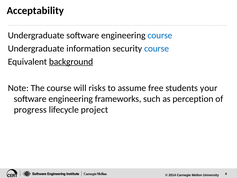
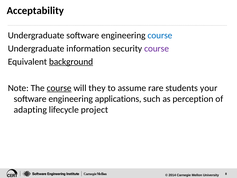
course colour: blue -> purple (157, 48)
course underline: none -> present (59, 88)
risks: risks -> they (97, 88)
free: free -> rare (156, 88)
frameworks: frameworks -> applications (118, 99)
progress: progress -> adapting (30, 110)
